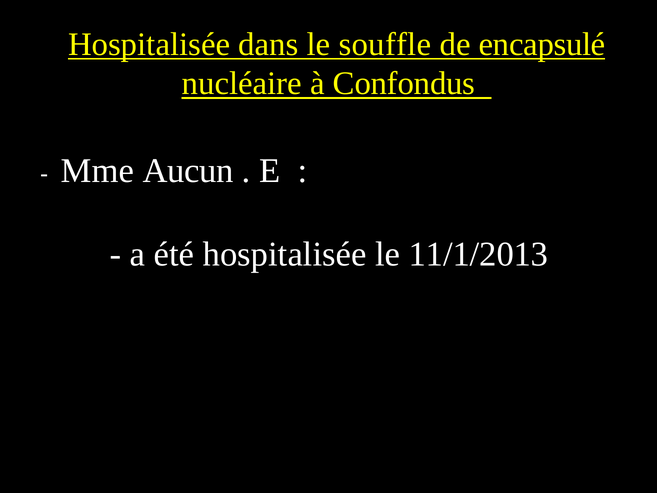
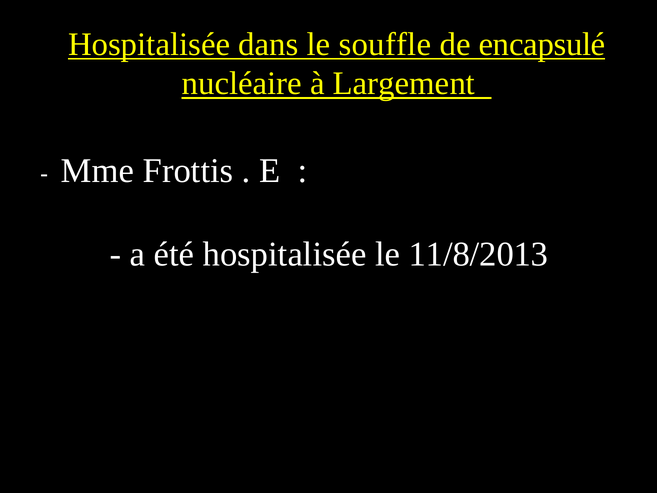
Confondus: Confondus -> Largement (404, 84)
Aucun: Aucun -> Frottis (188, 171)
11/1/2013: 11/1/2013 -> 11/8/2013 (479, 254)
